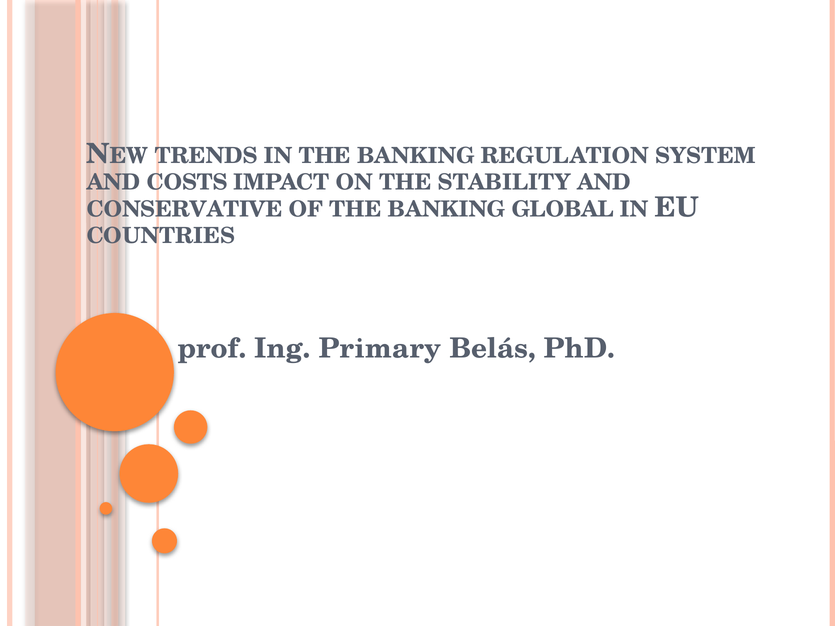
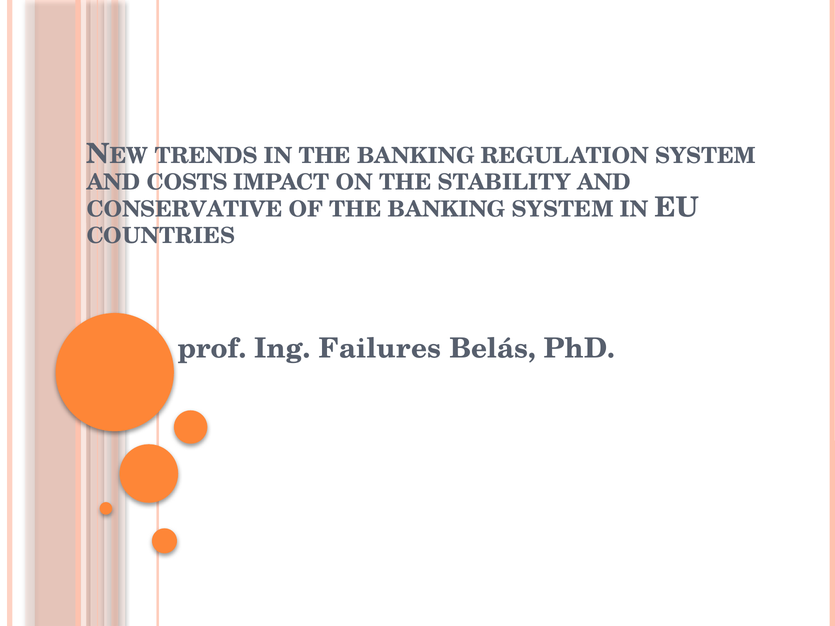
BANKING GLOBAL: GLOBAL -> SYSTEM (563, 209)
Primary: Primary -> Failures (380, 349)
